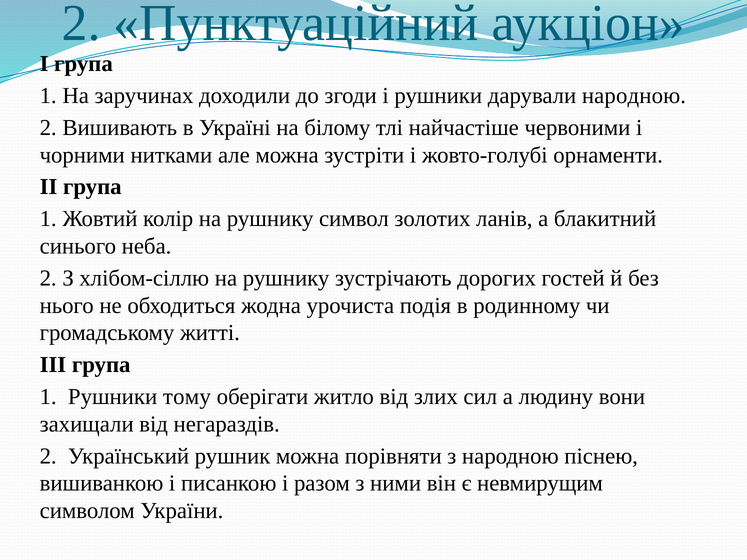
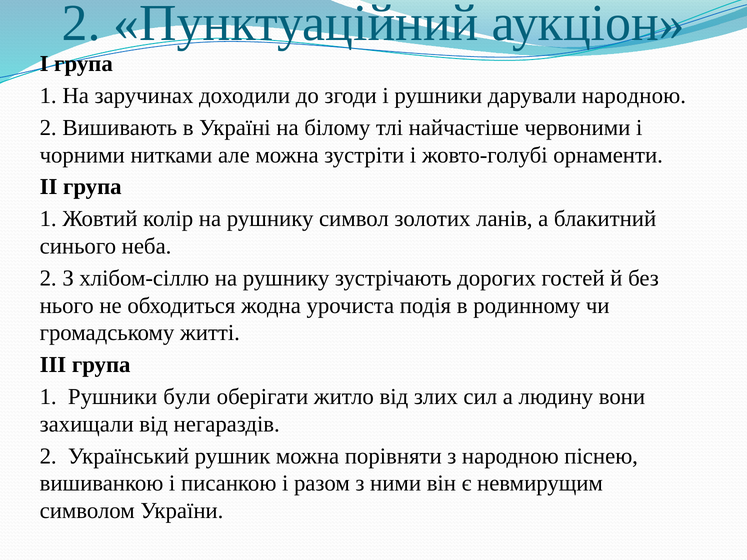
тому: тому -> були (187, 397)
